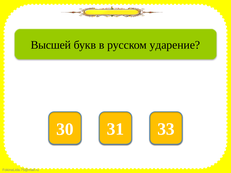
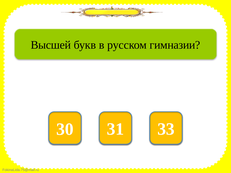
ударение: ударение -> гимназии (175, 45)
